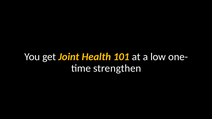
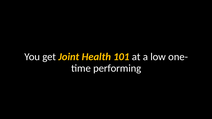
strengthen: strengthen -> performing (117, 68)
